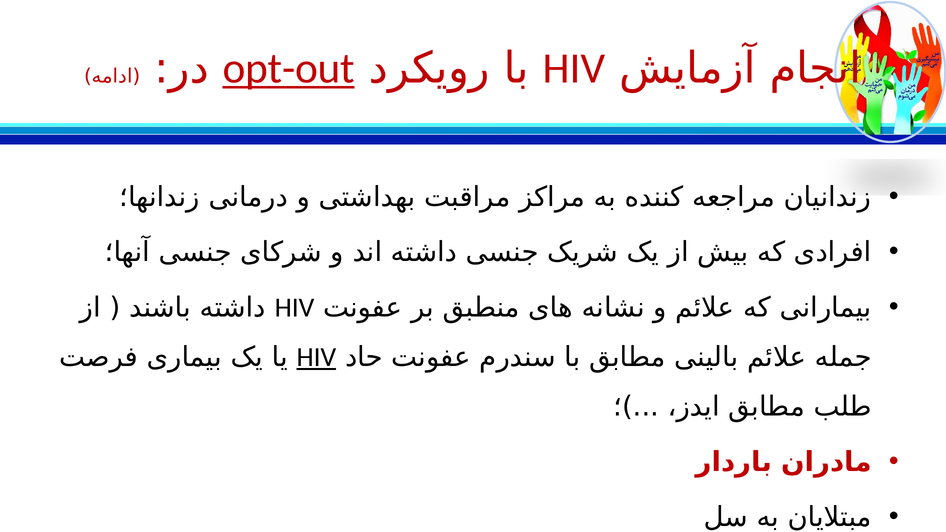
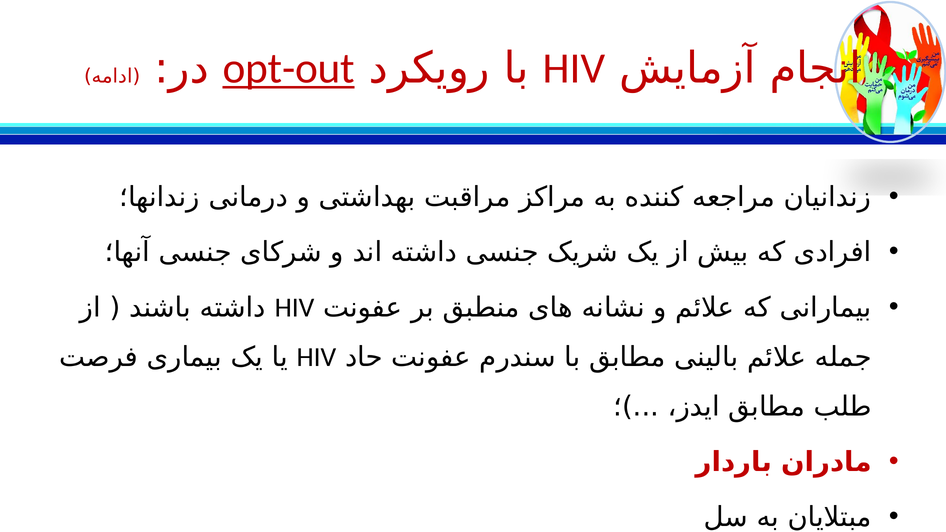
HIV underline: present -> none (316, 357)
